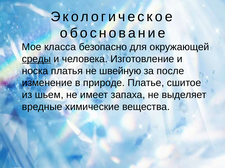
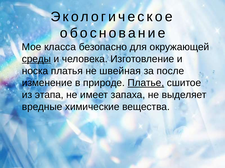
швейную: швейную -> швейная (120, 71)
Платье underline: none -> present (146, 83)
шьем: шьем -> этапа (49, 95)
